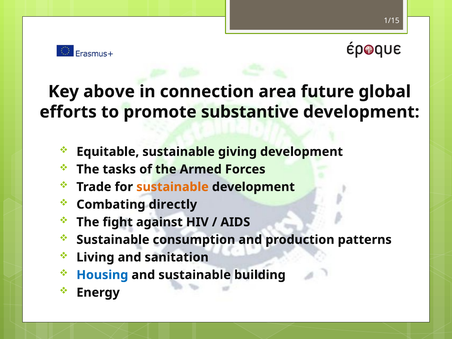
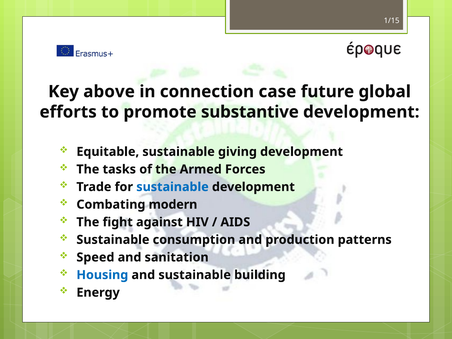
area: area -> case (277, 92)
sustainable colour: orange -> blue (173, 187)
directly: directly -> modern (173, 205)
Living: Living -> Speed (95, 257)
